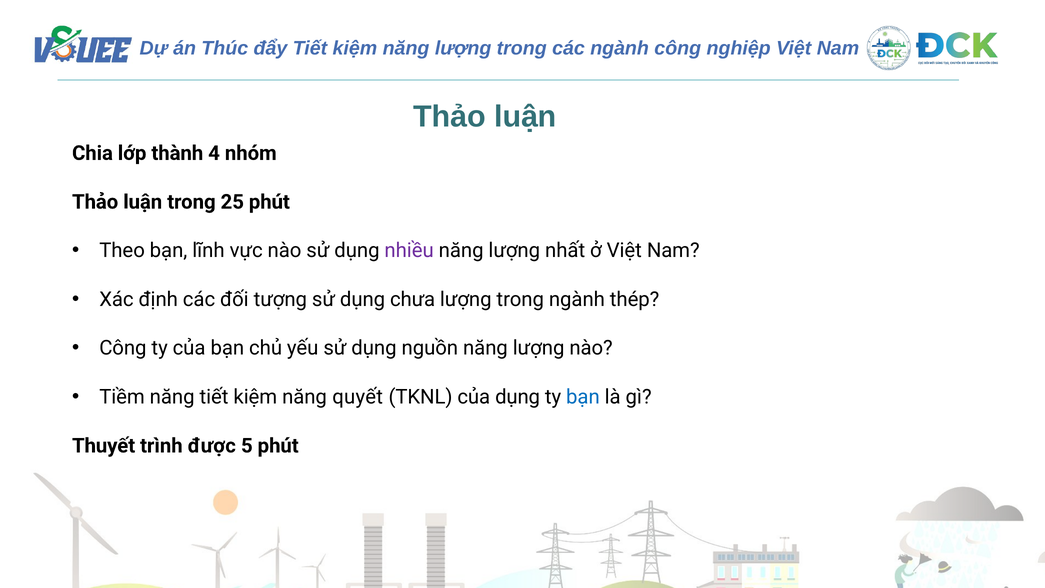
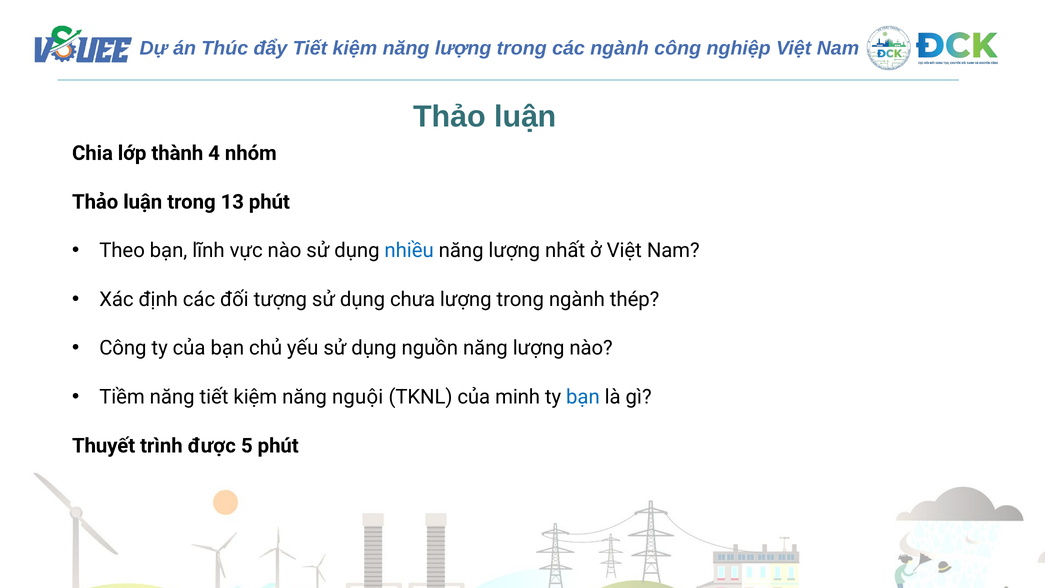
25: 25 -> 13 (232, 202)
nhiều colour: purple -> blue (409, 251)
quyết: quyết -> nguội (358, 397)
của dụng: dụng -> minh (518, 397)
